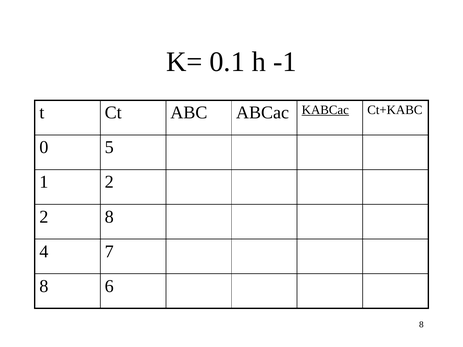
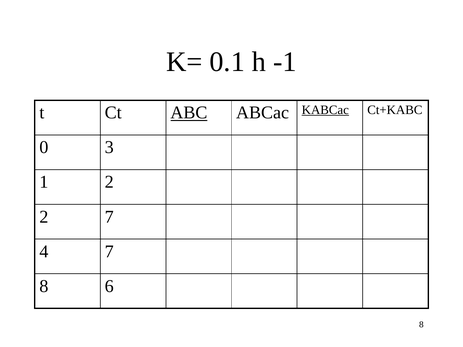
ABC underline: none -> present (189, 113)
5: 5 -> 3 (109, 147)
2 8: 8 -> 7 (109, 217)
